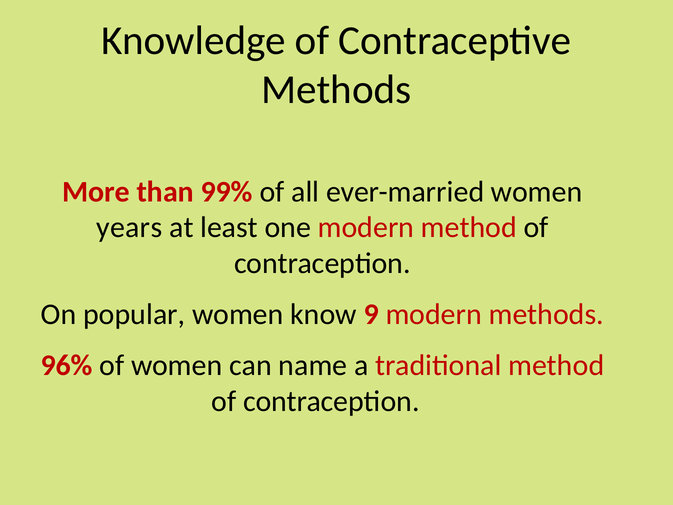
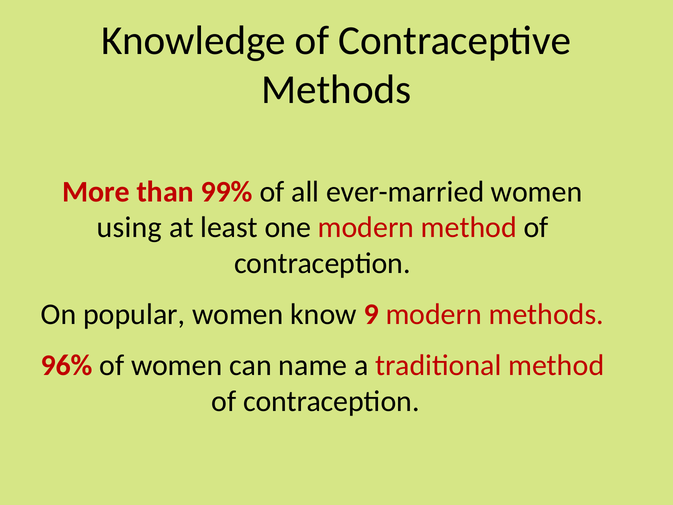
years: years -> using (129, 227)
